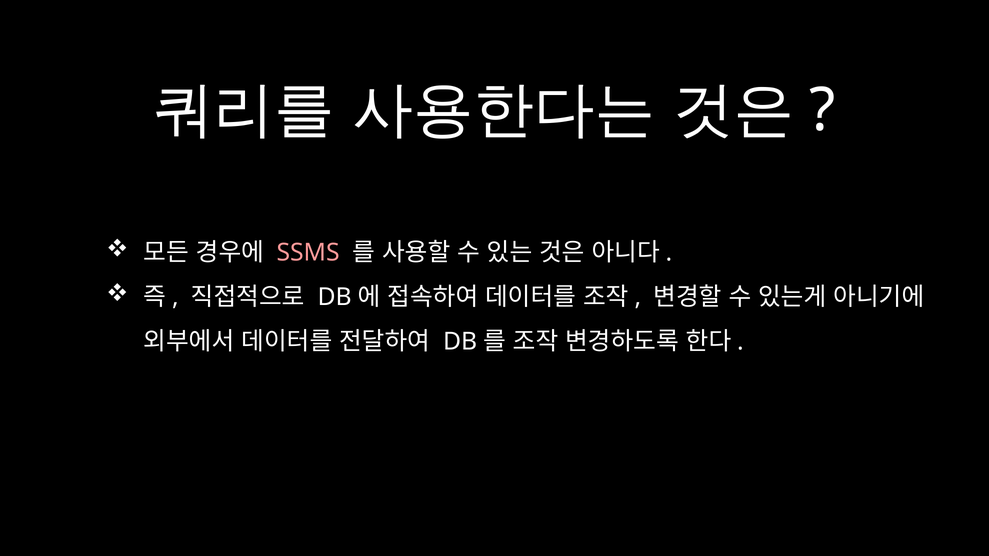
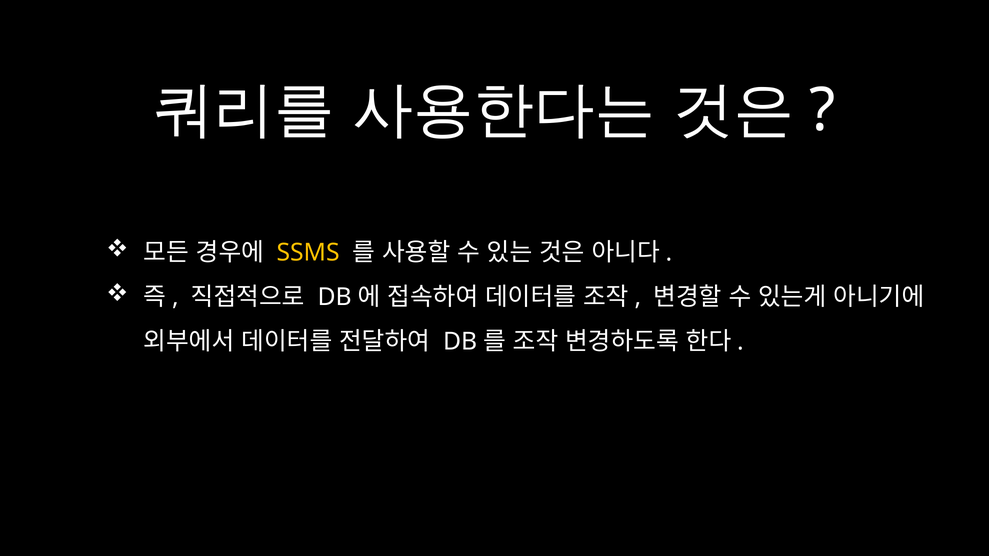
SSMS colour: pink -> yellow (308, 253)
